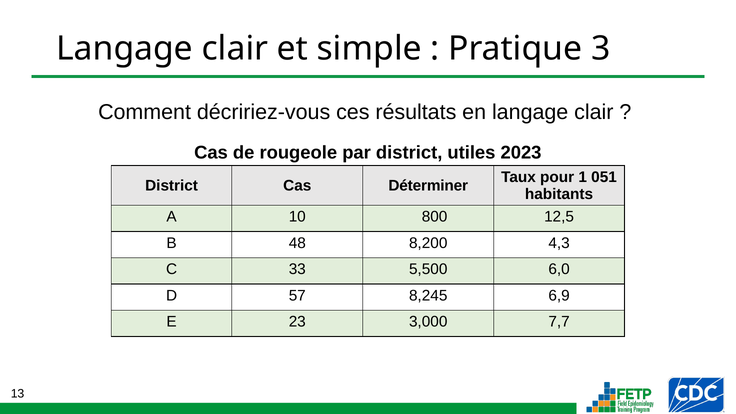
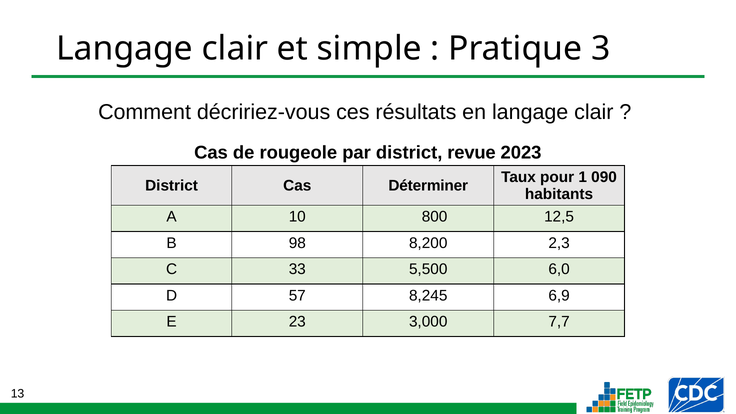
utiles: utiles -> revue (472, 153)
051: 051 -> 090 (604, 177)
48: 48 -> 98 (297, 243)
4,3: 4,3 -> 2,3 (559, 243)
